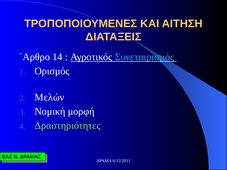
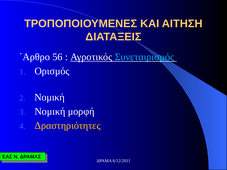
14: 14 -> 56 (57, 57)
Μελών: Μελών -> Νομική (50, 97)
Δραστηριότητες colour: light green -> yellow (68, 126)
